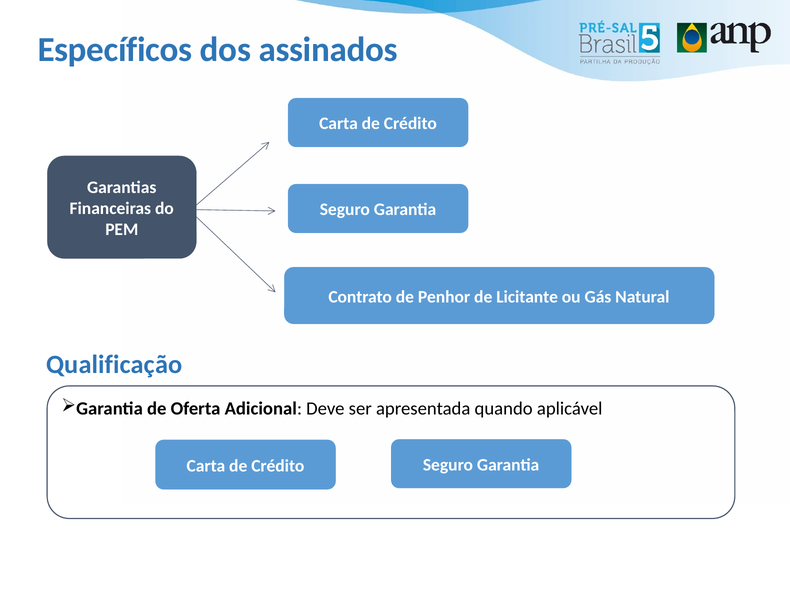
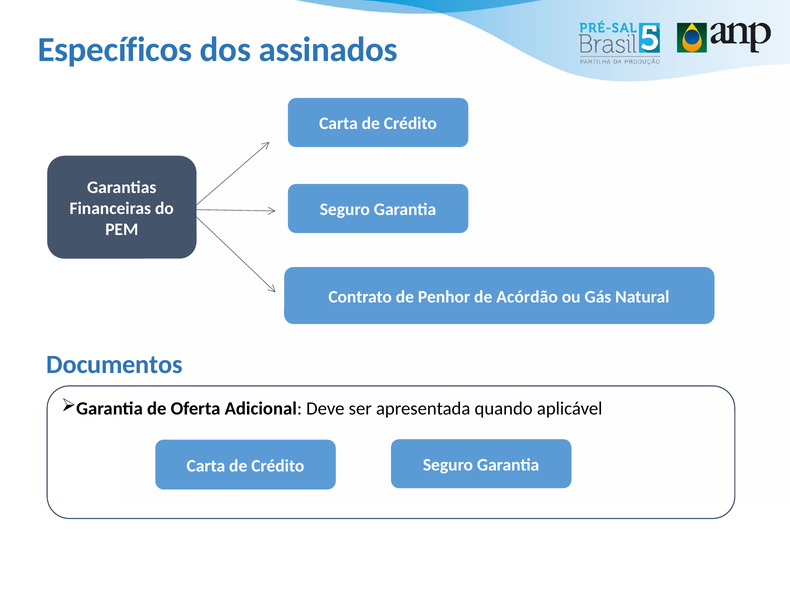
Licitante: Licitante -> Acórdão (527, 297)
Qualificação: Qualificação -> Documentos (114, 365)
